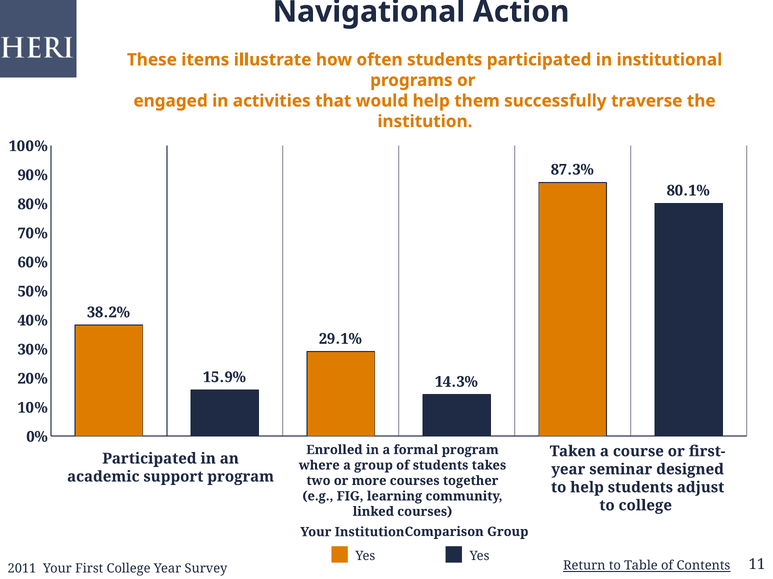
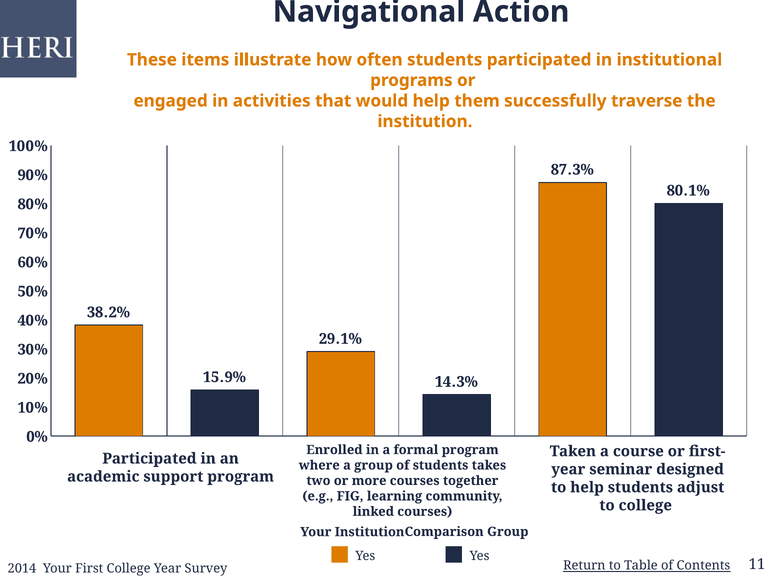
2011: 2011 -> 2014 (22, 569)
